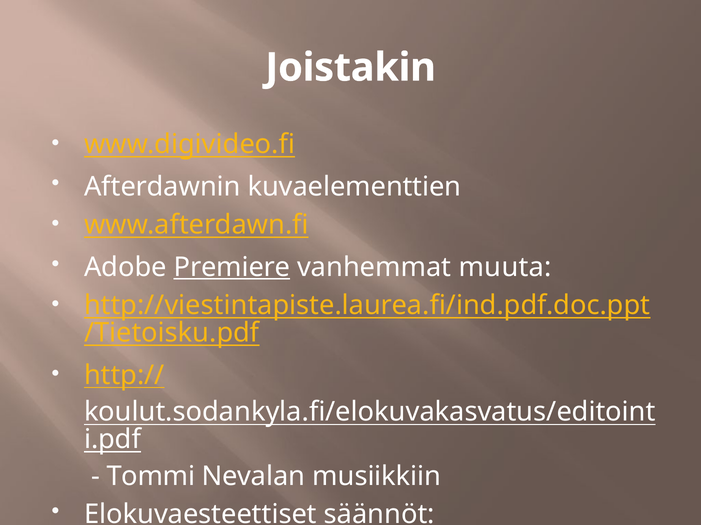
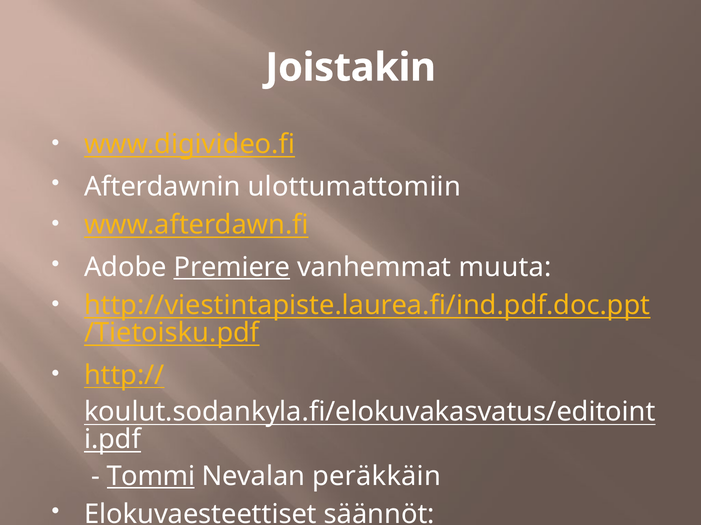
kuvaelementtien: kuvaelementtien -> ulottumattomiin (354, 187)
Tommi underline: none -> present (151, 477)
musiikkiin: musiikkiin -> peräkkäin (377, 477)
